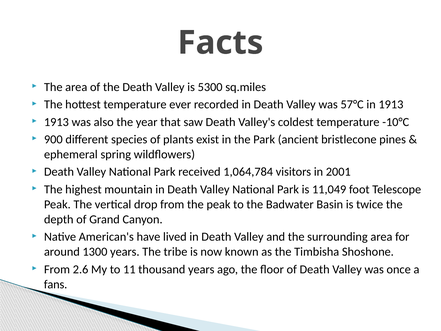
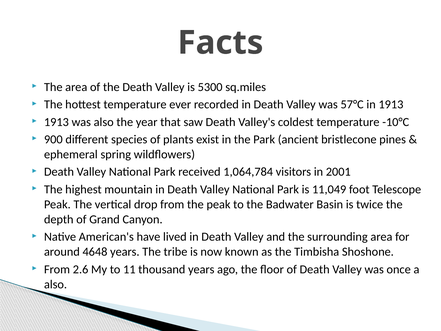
1300: 1300 -> 4648 (95, 252)
fans: fans -> also (56, 284)
